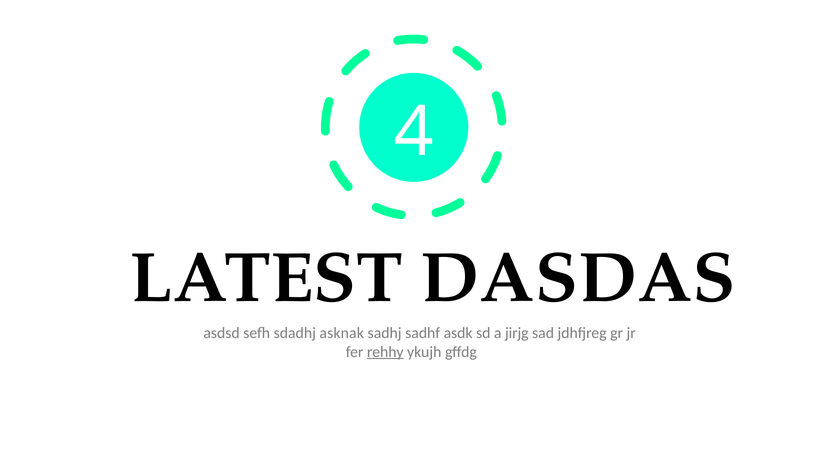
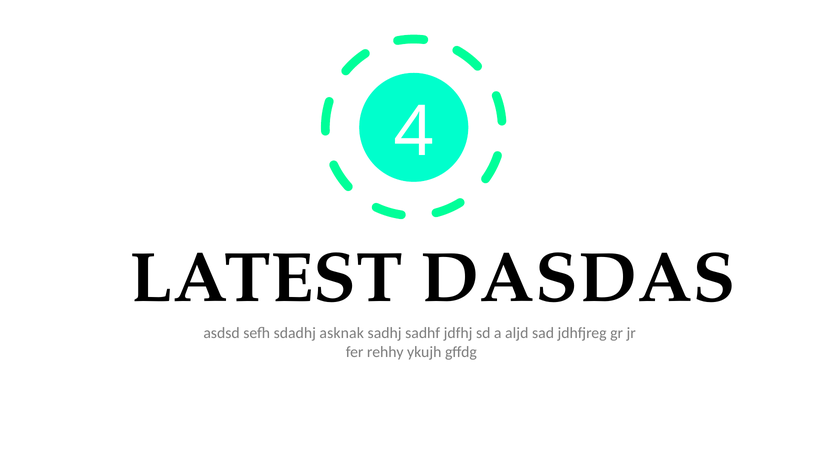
asdk: asdk -> jdfhj (458, 333)
jirjg: jirjg -> aljd (517, 333)
rehhy underline: present -> none (385, 352)
